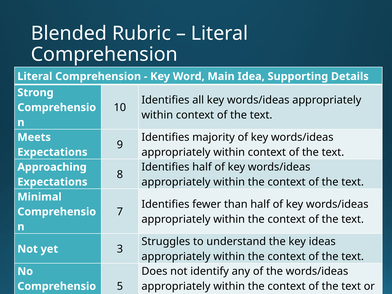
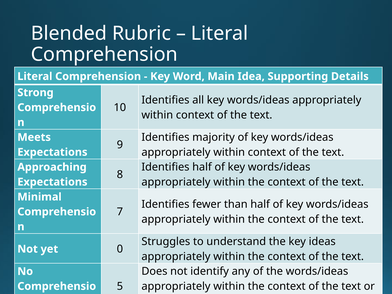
3: 3 -> 0 (120, 249)
